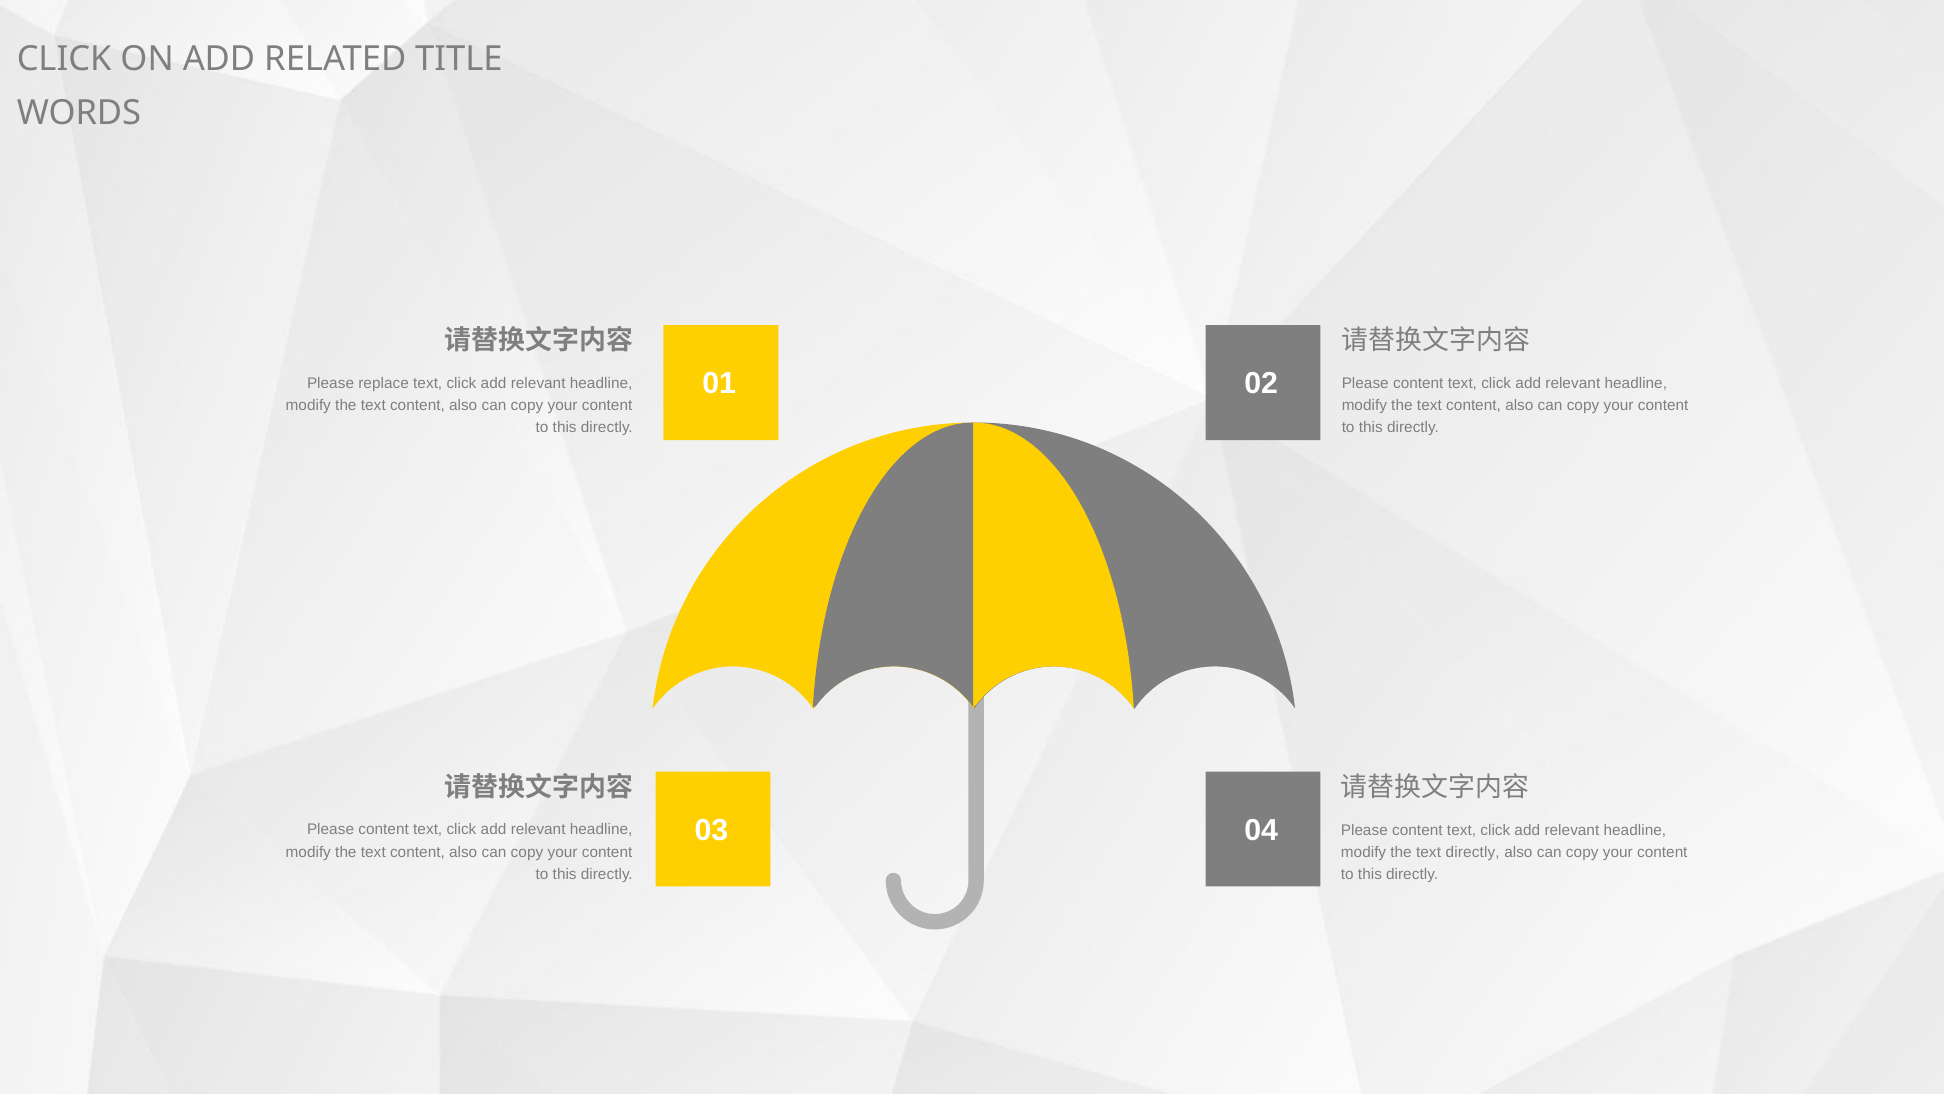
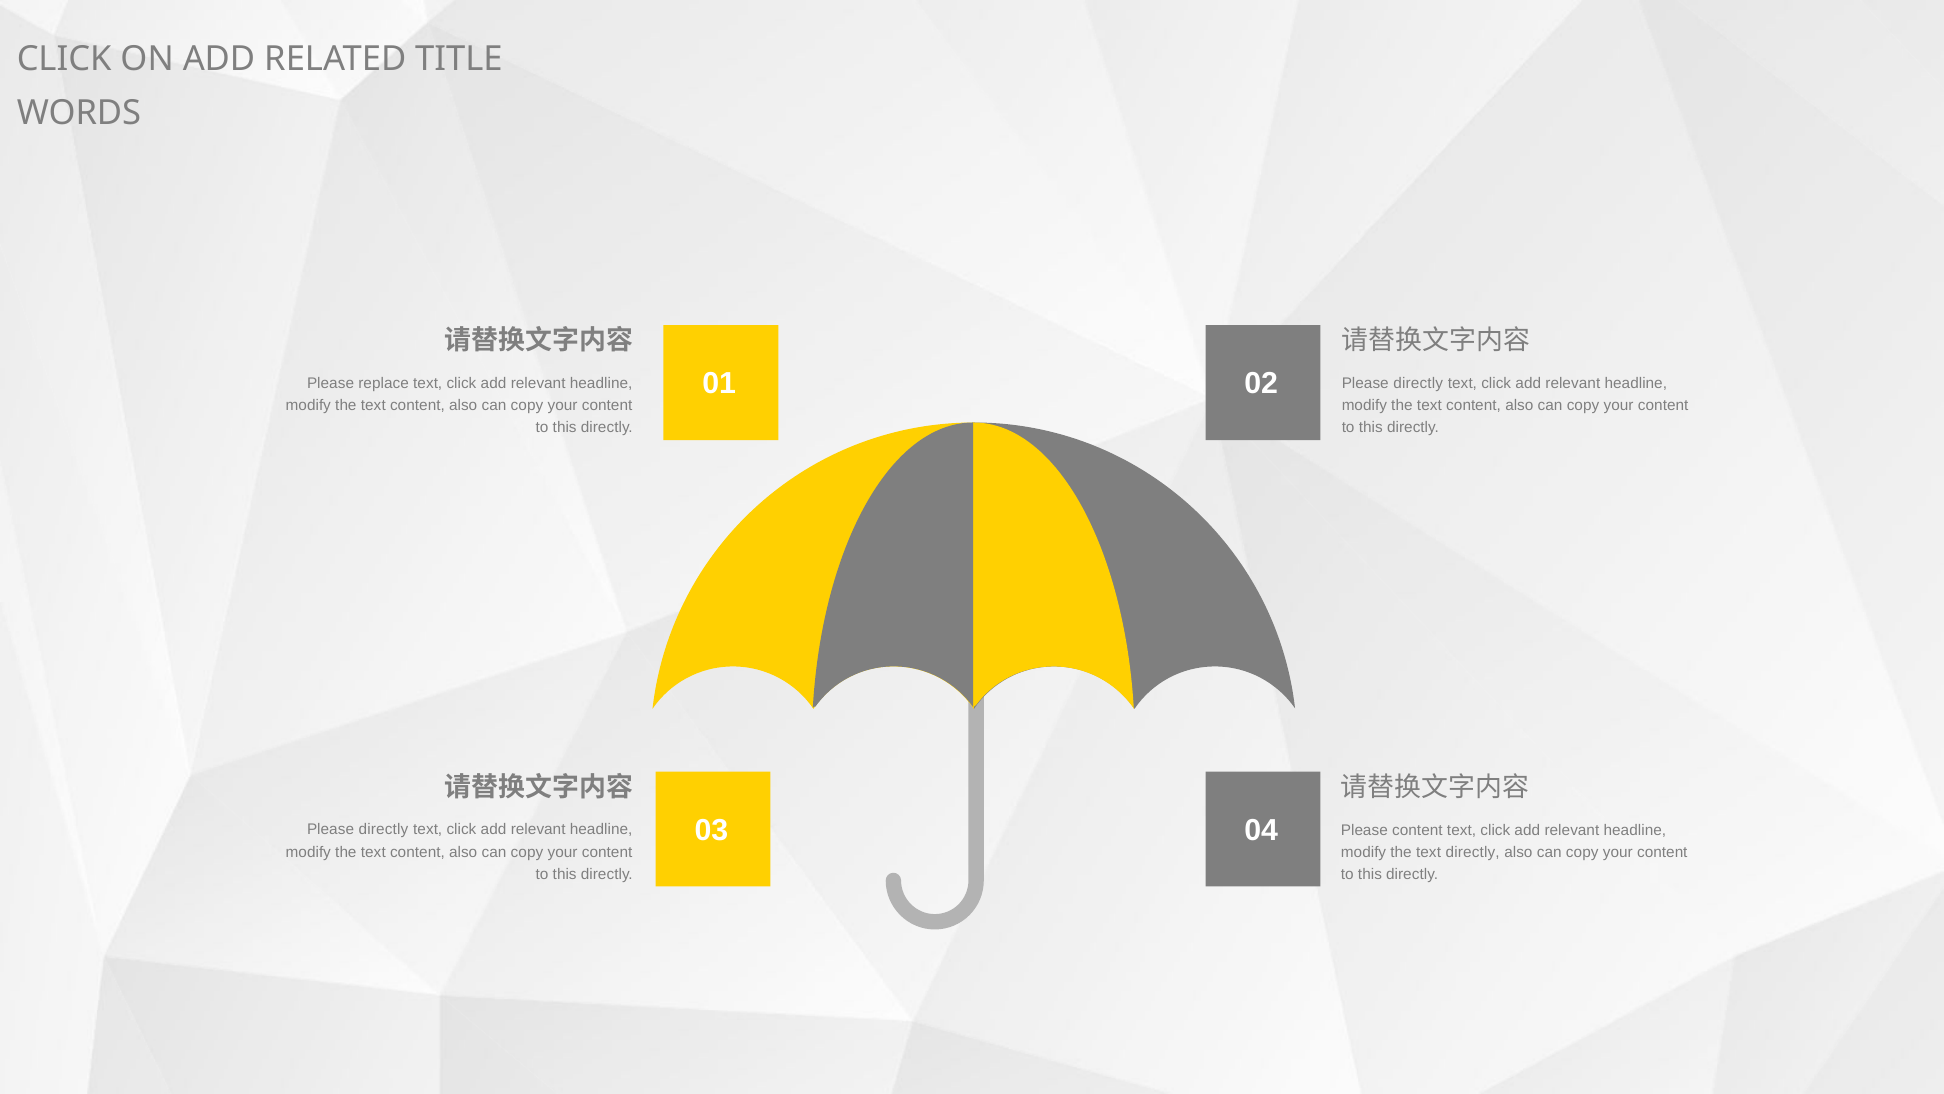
content: content -> directly (1418, 383)
content: content -> directly (384, 829)
